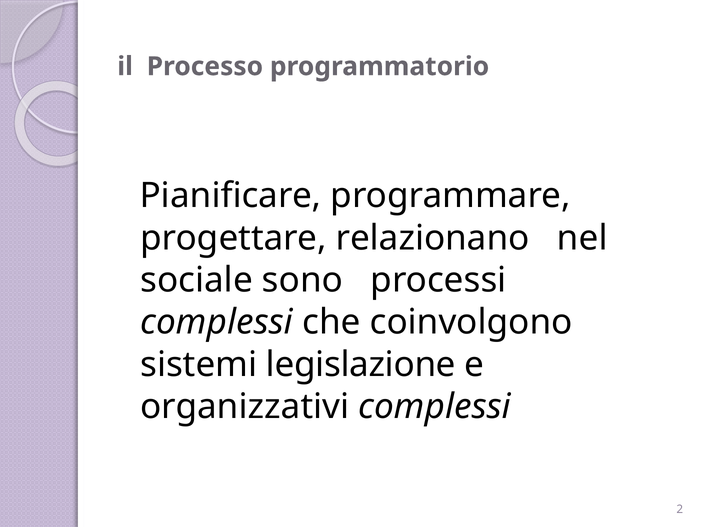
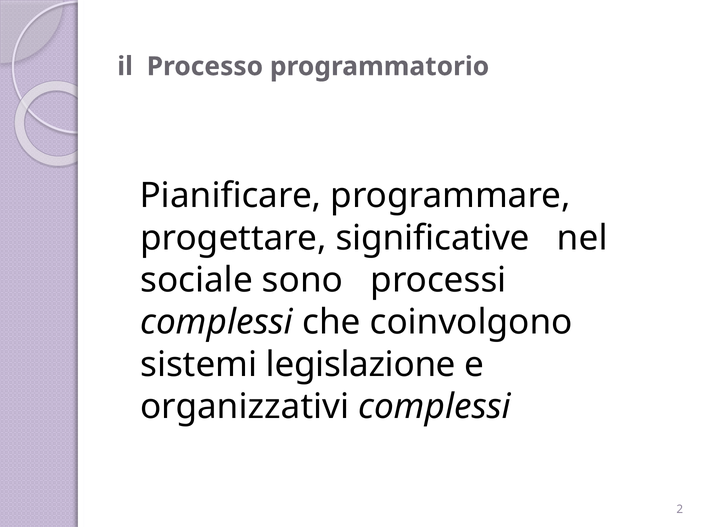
relazionano: relazionano -> significative (433, 238)
